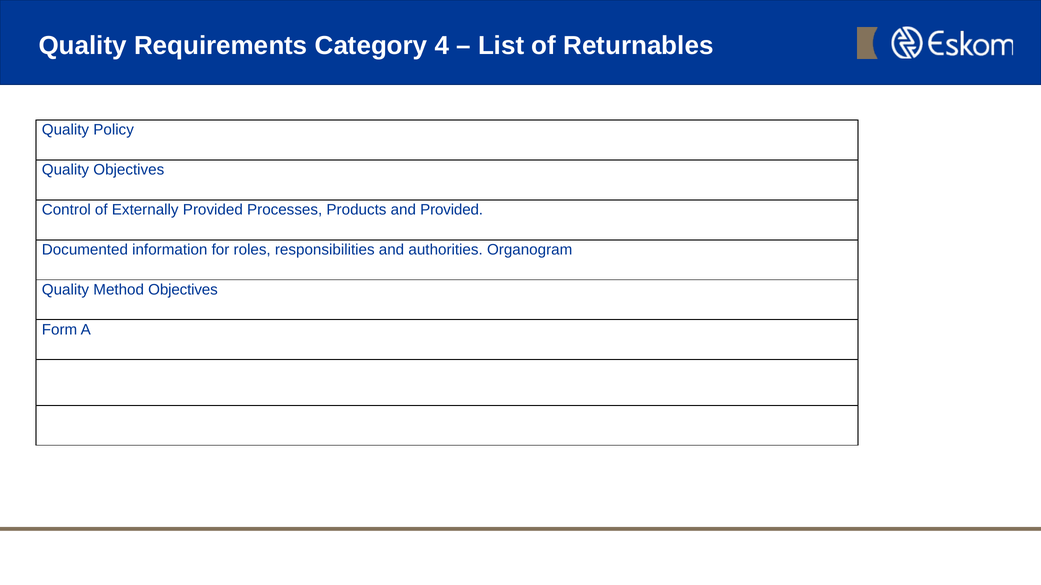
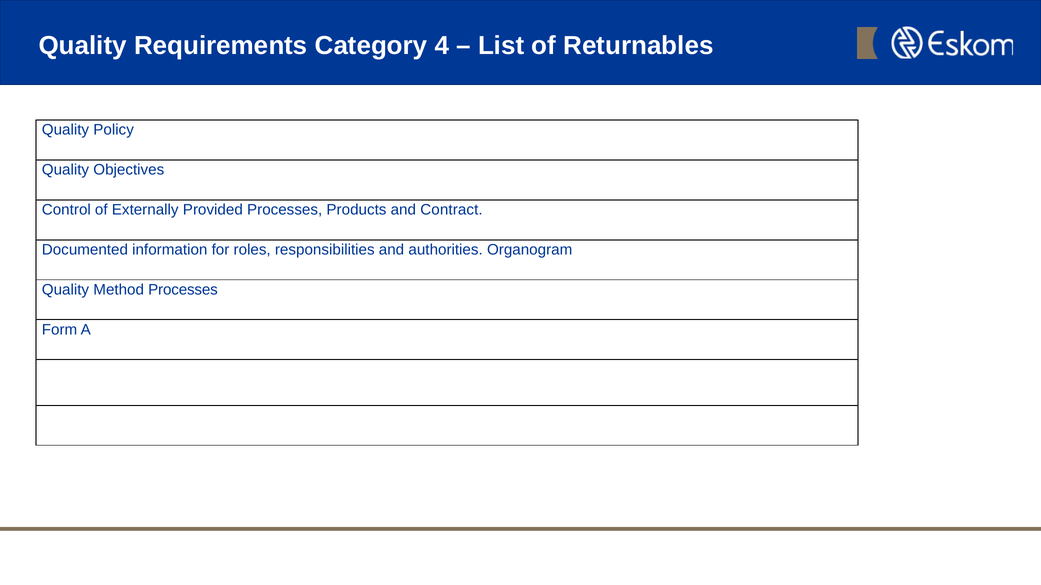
and Provided: Provided -> Contract (451, 210)
Method Objectives: Objectives -> Processes (183, 290)
